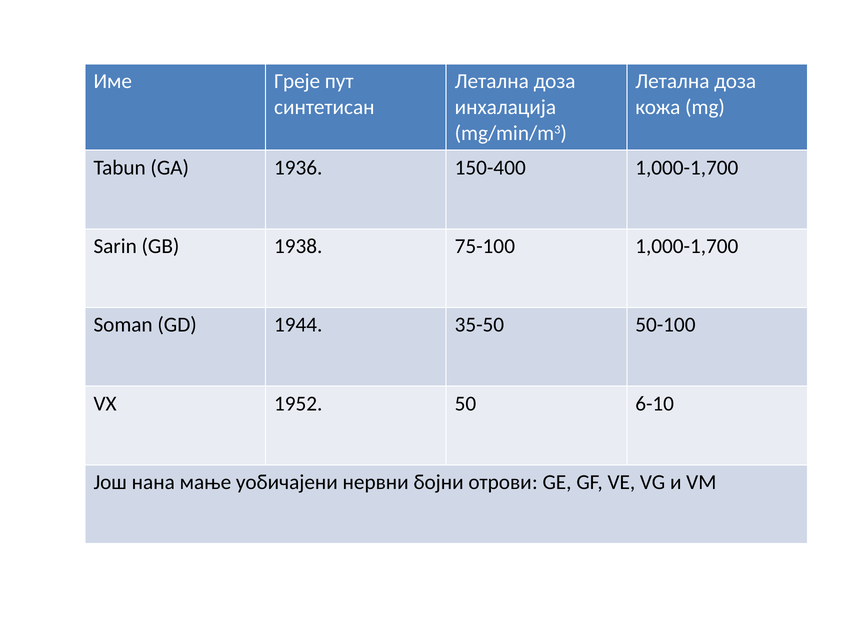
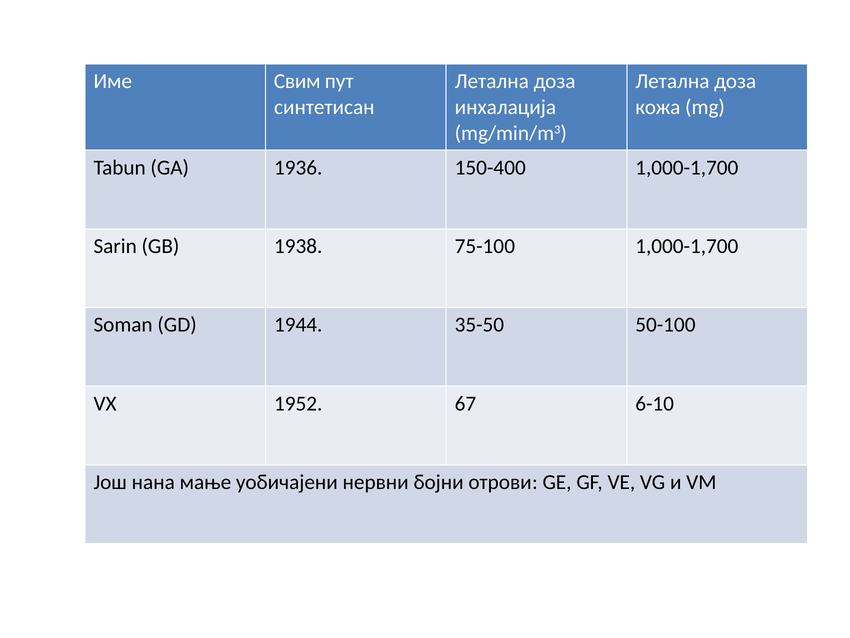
Греје: Греје -> Свим (297, 81)
50: 50 -> 67 (465, 403)
